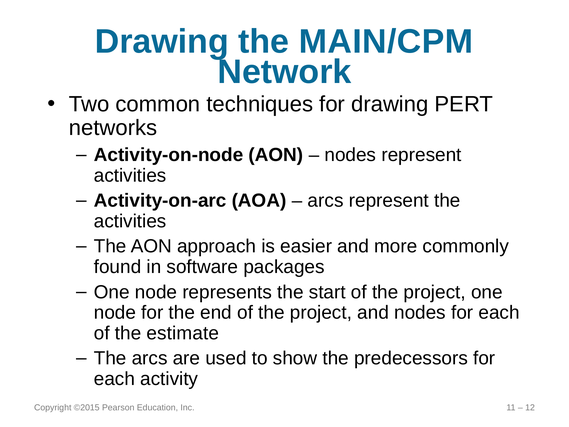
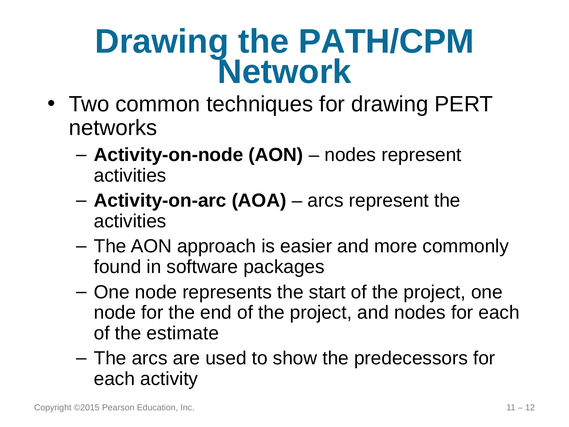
MAIN/CPM: MAIN/CPM -> PATH/CPM (386, 41)
